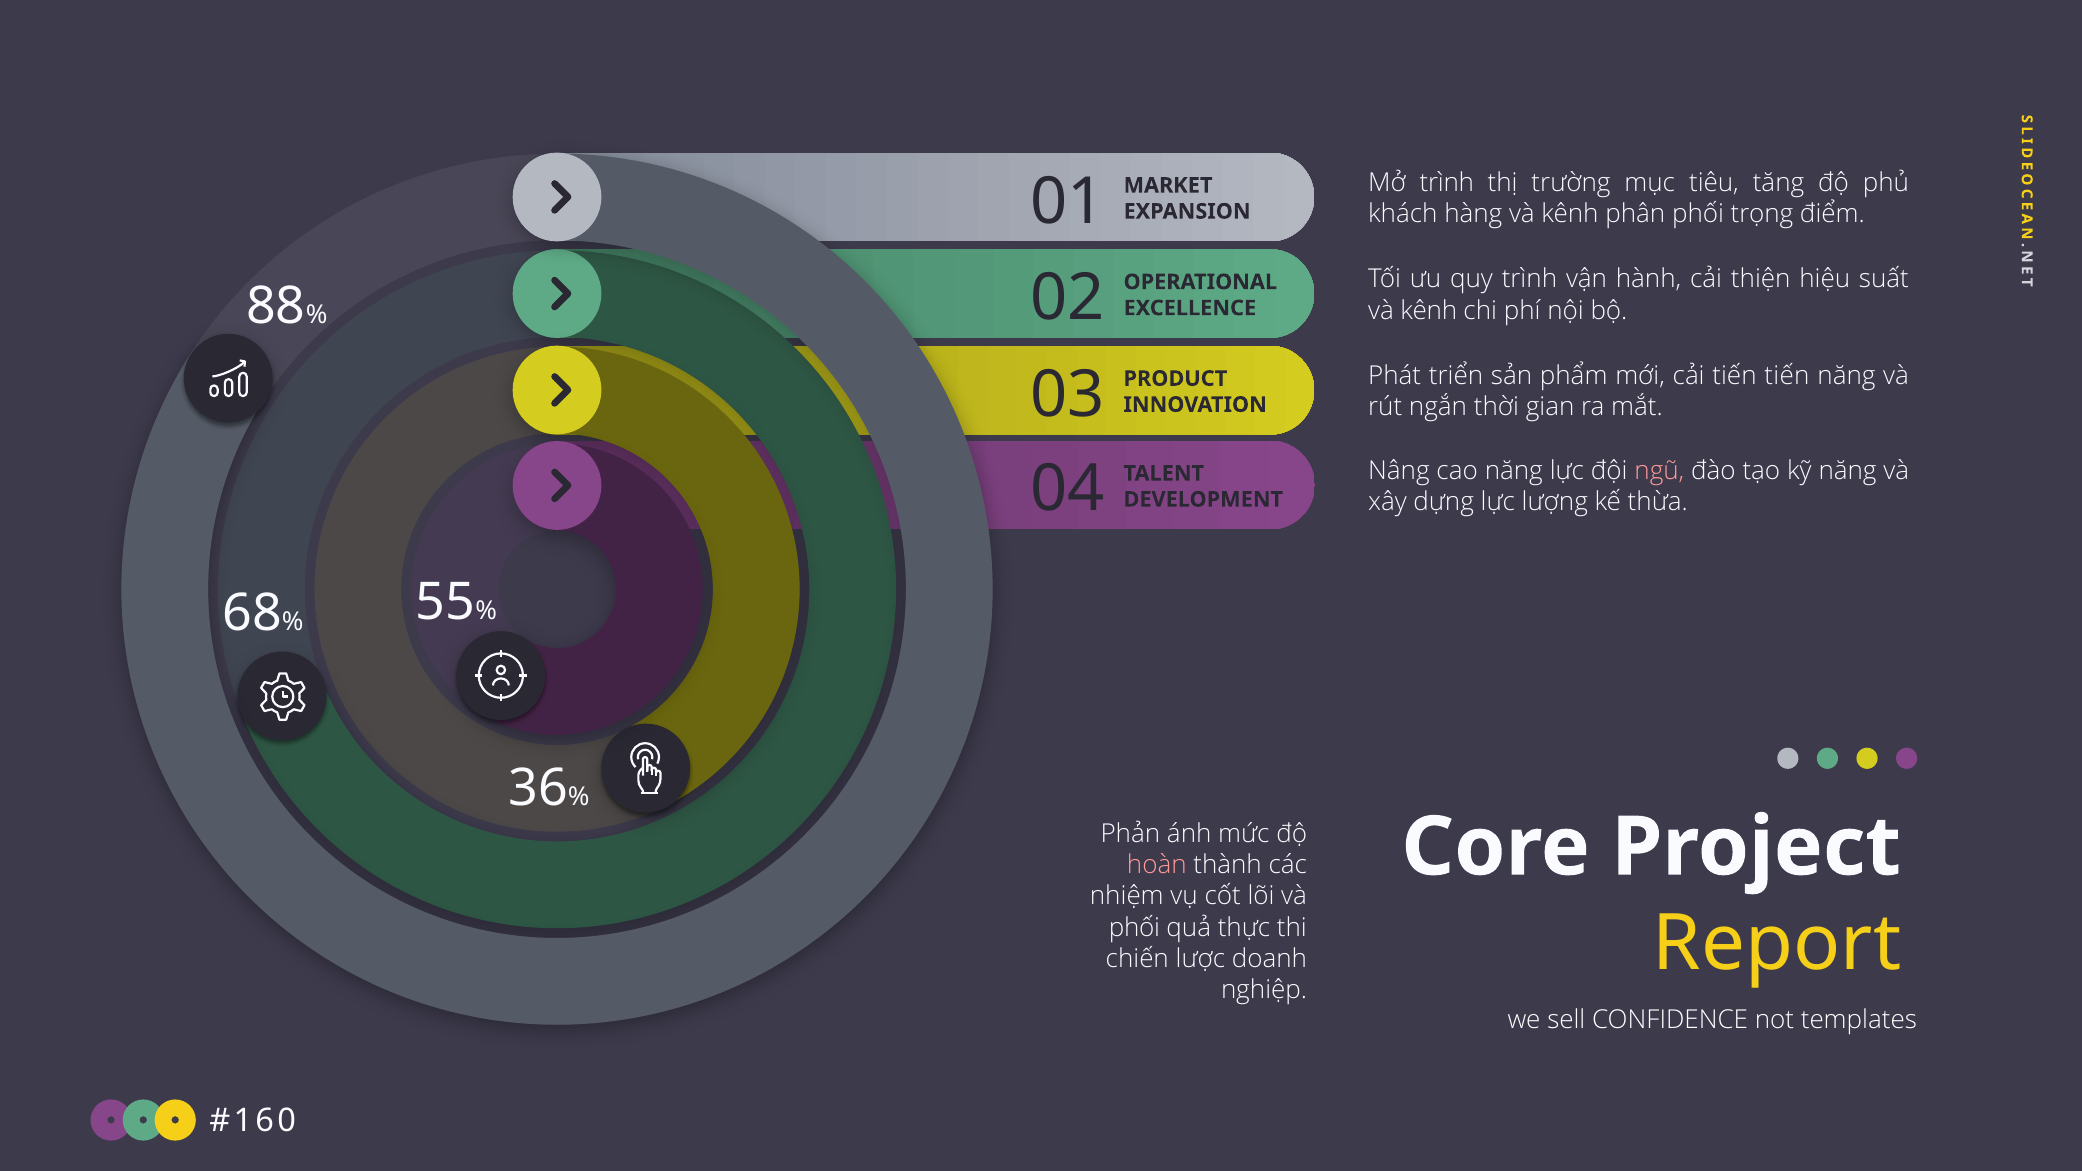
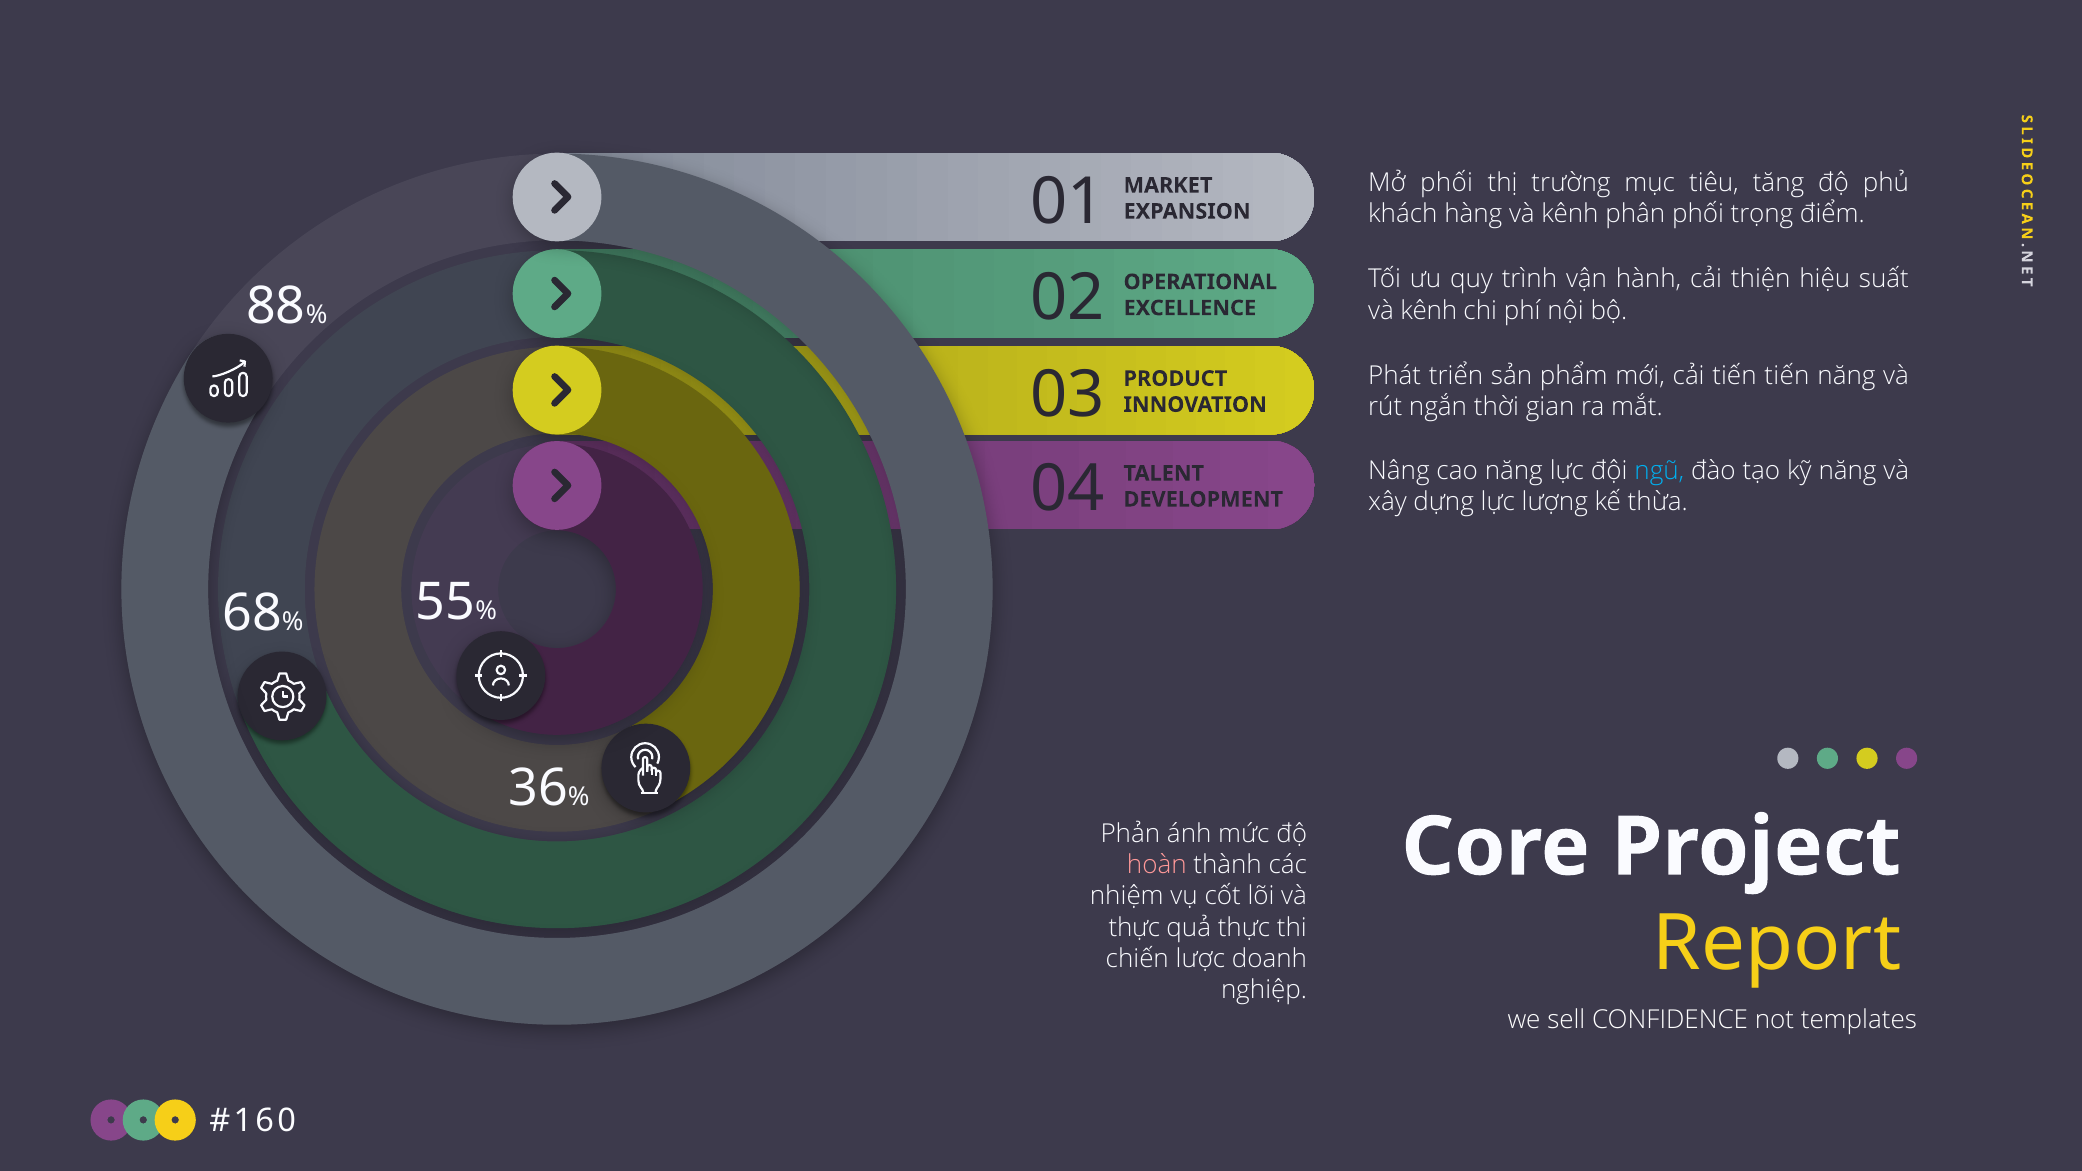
Mở trình: trình -> phối (1447, 183)
ngũ colour: pink -> light blue (1659, 471)
phối: phối -> thực (1134, 928)
